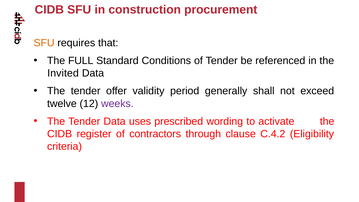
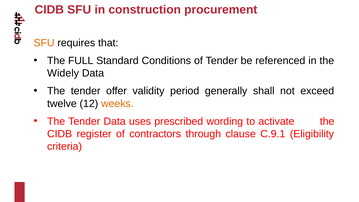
Invited: Invited -> Widely (63, 73)
weeks colour: purple -> orange (117, 104)
C.4.2: C.4.2 -> C.9.1 (273, 134)
